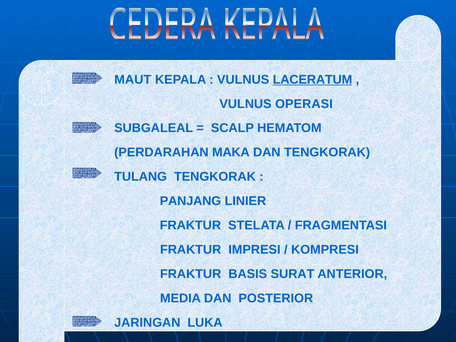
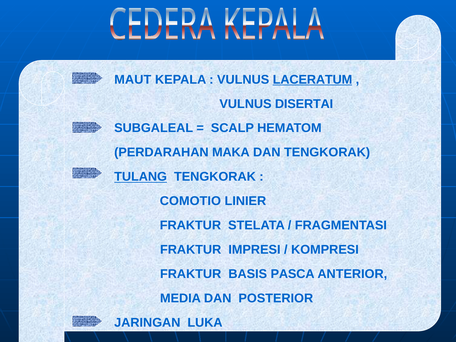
OPERASI: OPERASI -> DISERTAI (304, 104)
TULANG underline: none -> present (141, 177)
PANJANG: PANJANG -> COMOTIO (190, 201)
SURAT: SURAT -> PASCA (293, 274)
